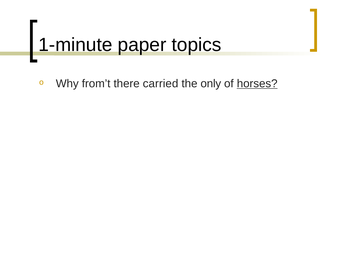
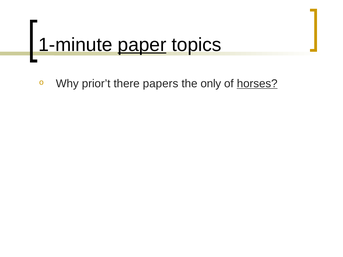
paper underline: none -> present (142, 45)
from’t: from’t -> prior’t (96, 84)
carried: carried -> papers (161, 84)
